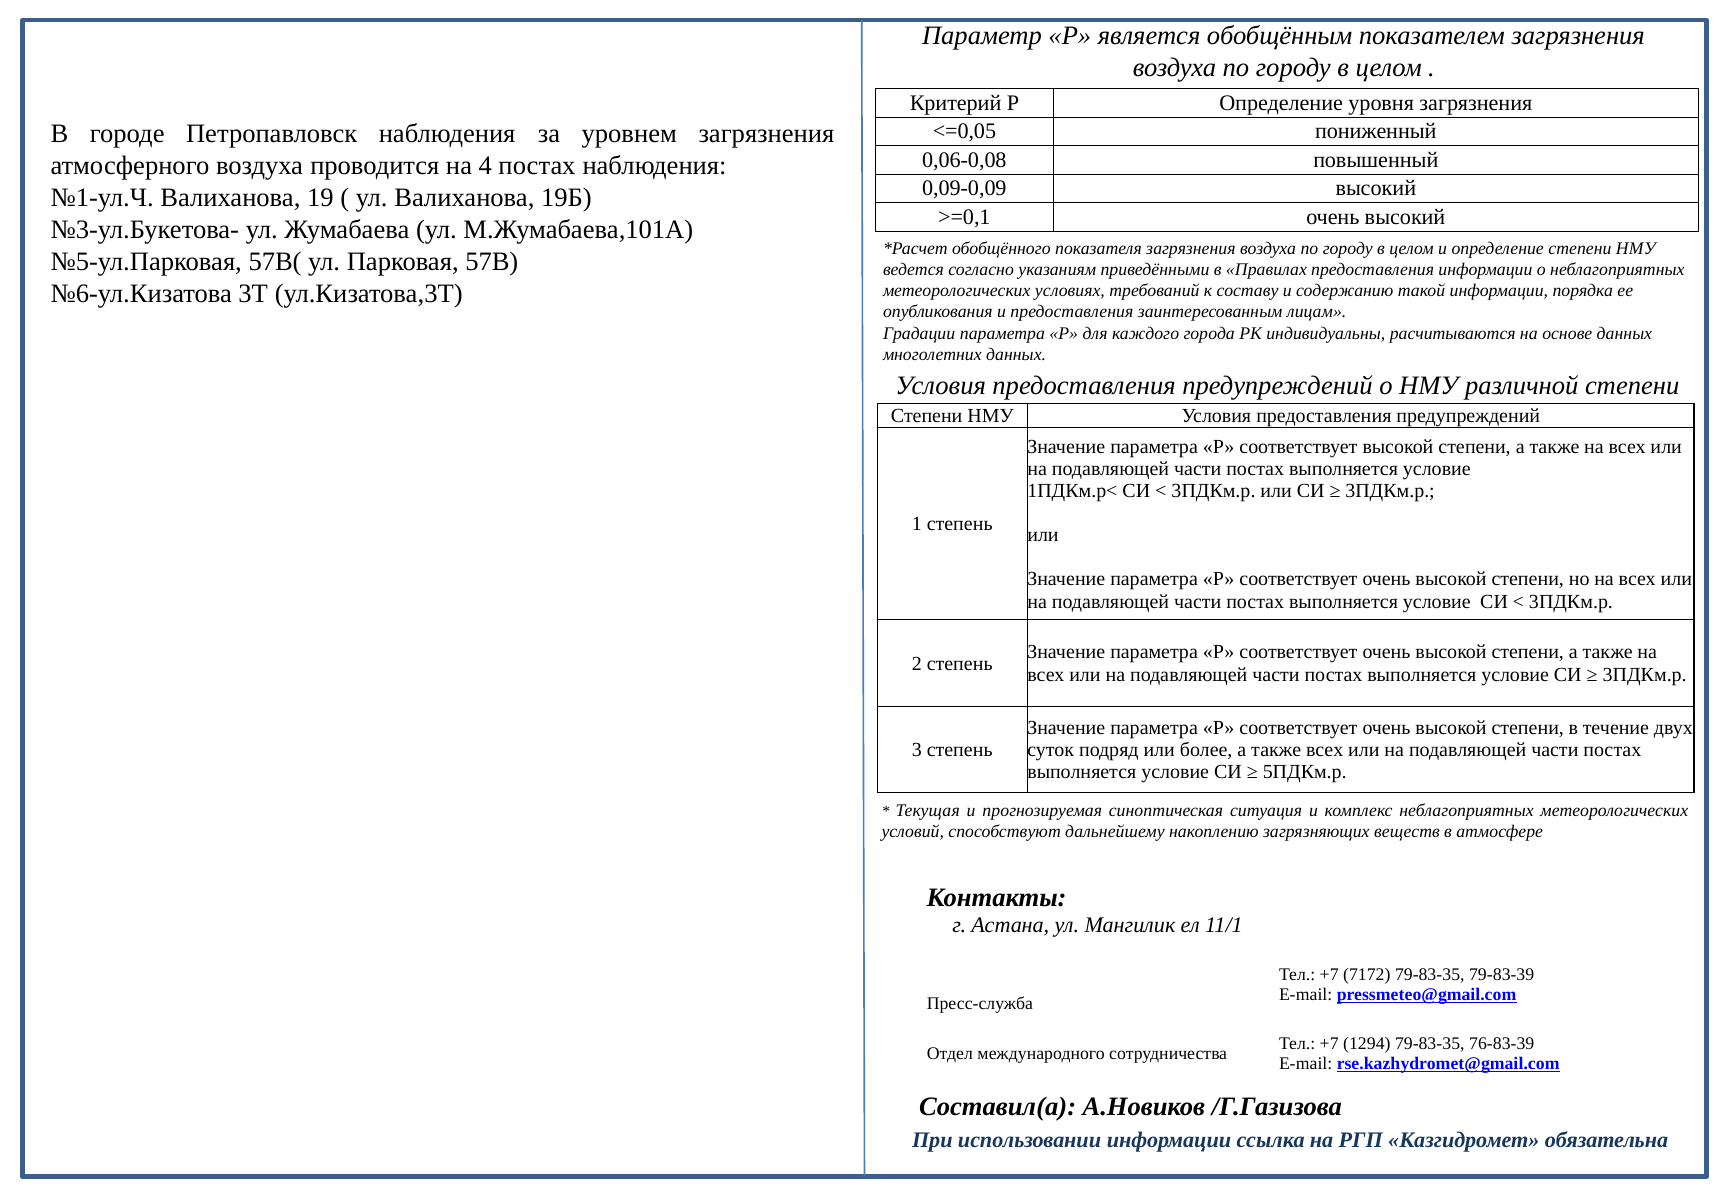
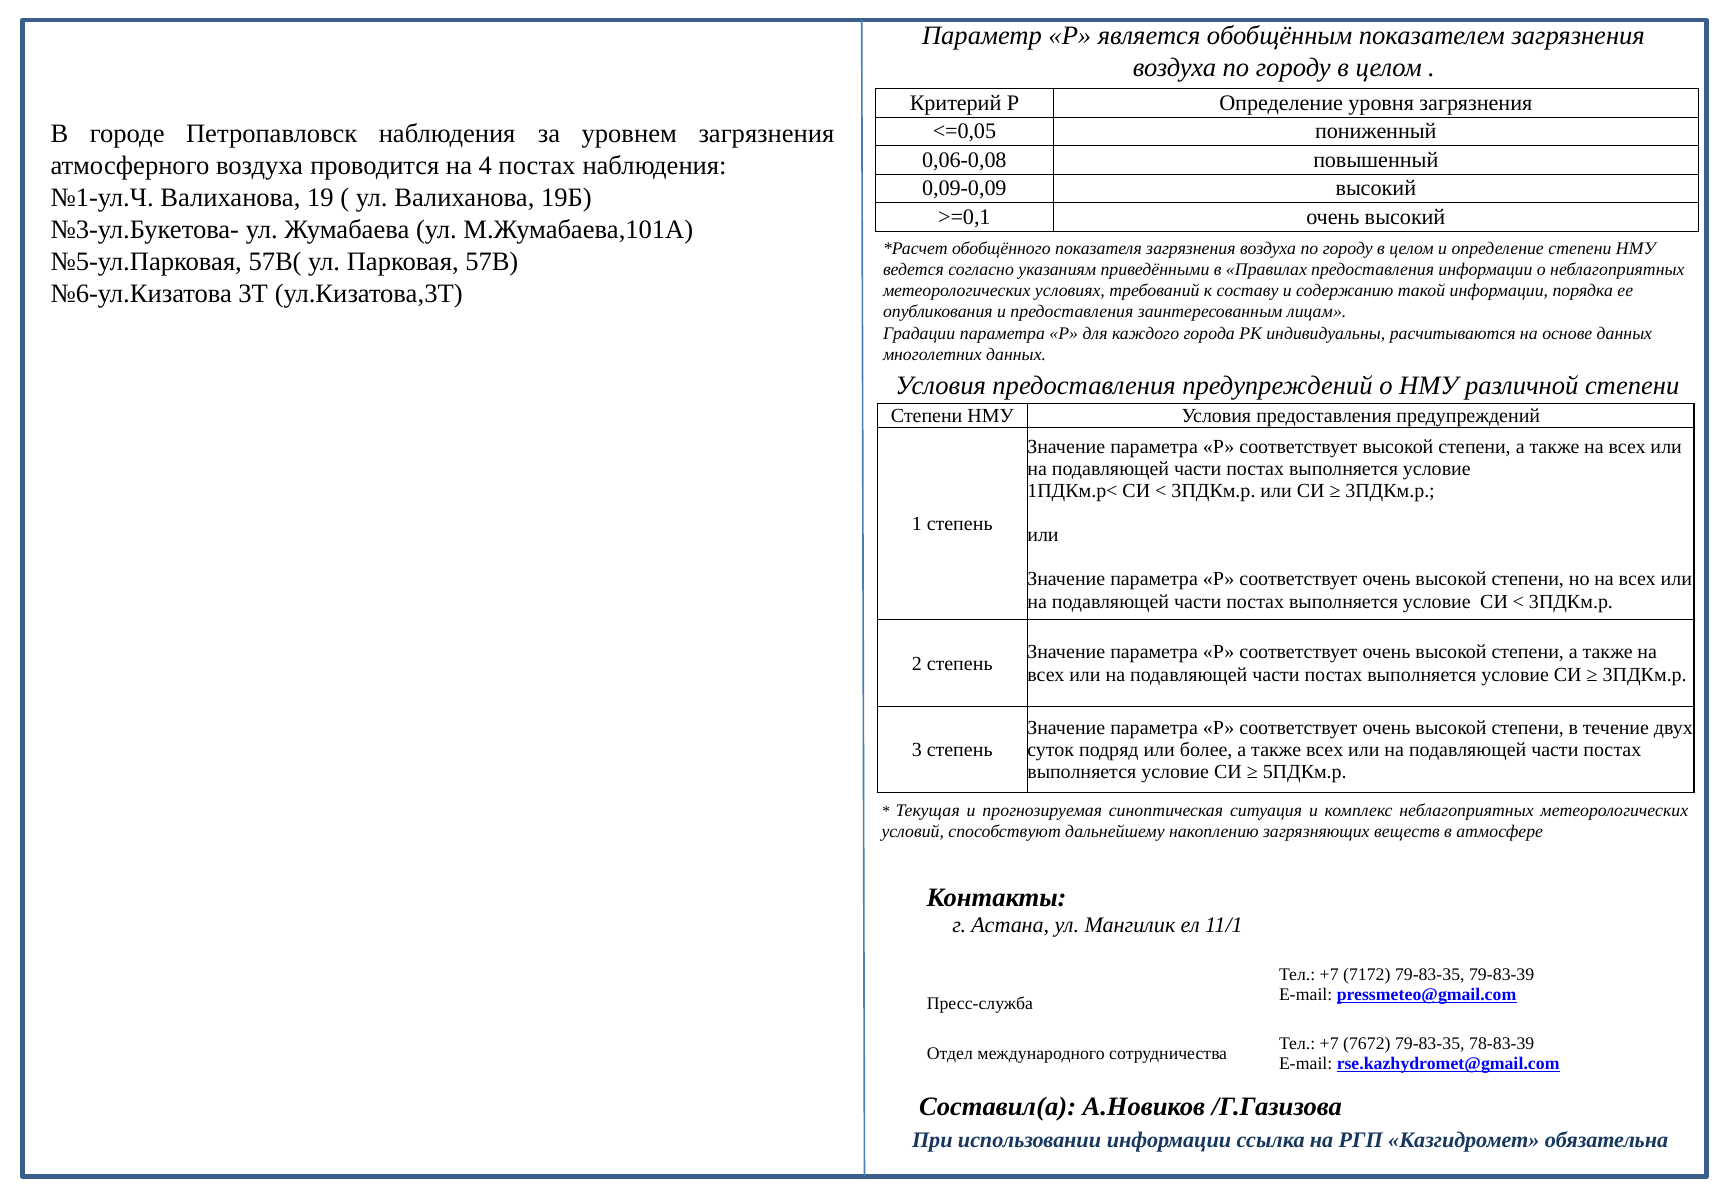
1294: 1294 -> 7672 (1367, 1044)
76-83-39: 76-83-39 -> 78-83-39 (1502, 1044)
